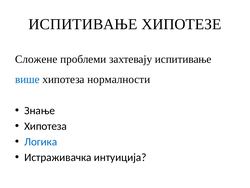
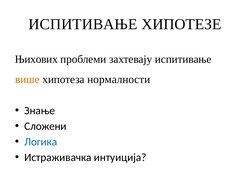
Сложене: Сложене -> Њихових (36, 59)
више colour: blue -> orange (27, 79)
Хипотеза: Хипотеза -> Сложени (45, 126)
